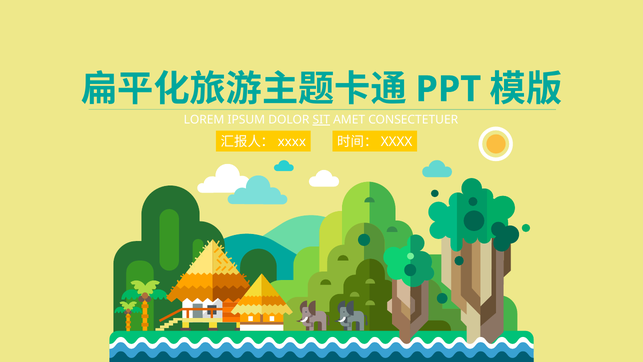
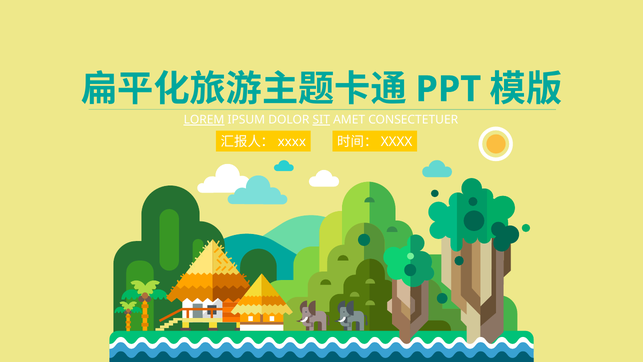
LOREM underline: none -> present (204, 120)
